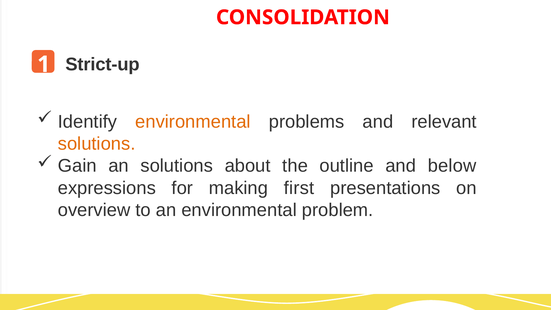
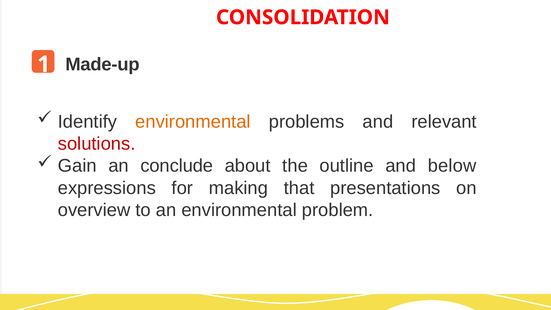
Strict-up: Strict-up -> Made-up (103, 64)
solutions colour: orange -> red (97, 144)
an solutions: solutions -> conclude (177, 166)
first: first -> that (299, 188)
